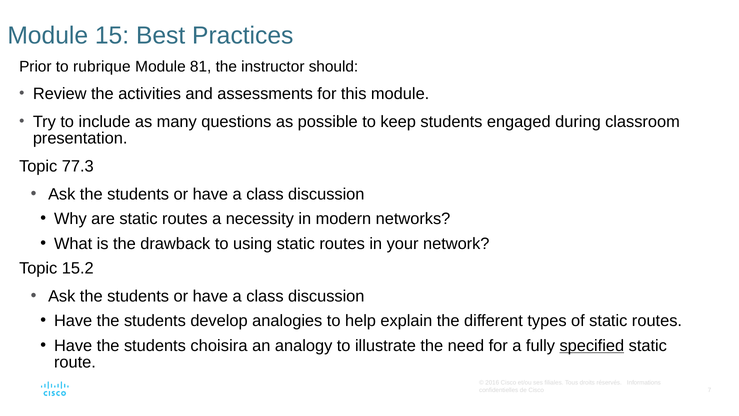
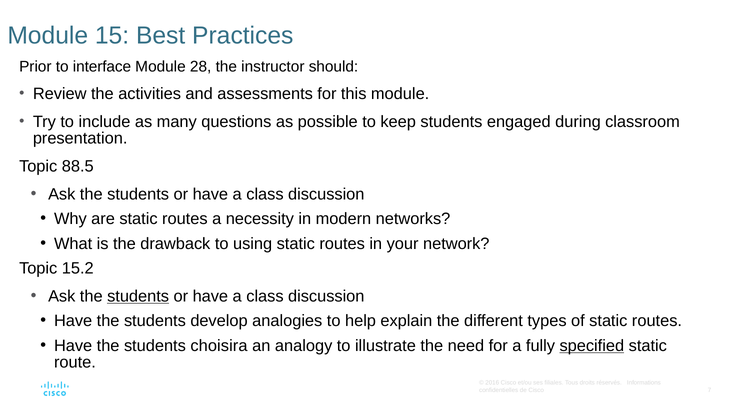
rubrique: rubrique -> interface (102, 67)
81: 81 -> 28 (201, 67)
77.3: 77.3 -> 88.5 (78, 166)
students underline: none -> present (138, 296)
